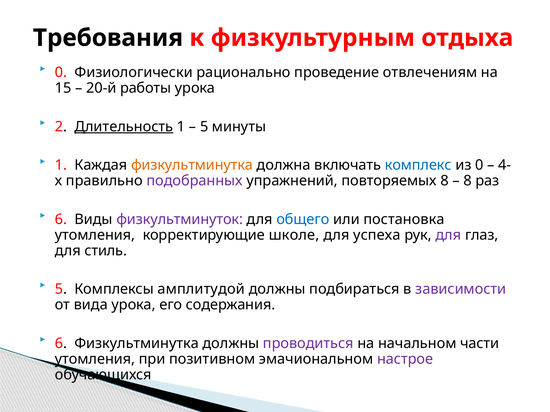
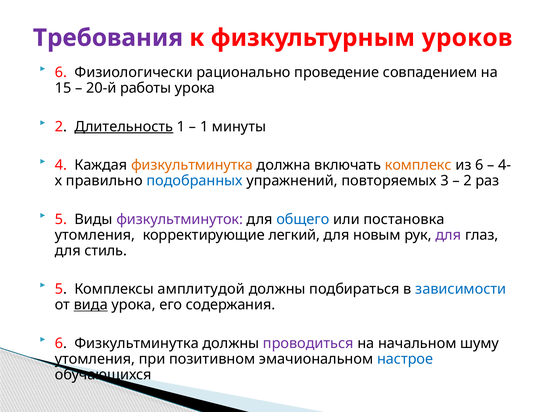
Требования colour: black -> purple (108, 38)
отдыха: отдыха -> уроков (467, 38)
0: 0 -> 6 (61, 73)
отвлечениям: отвлечениям -> совпадением (430, 73)
5: 5 -> 1 (204, 127)
1: 1 -> 4 (61, 165)
комплекс colour: blue -> orange (418, 165)
из 0: 0 -> 6 (479, 165)
подобранных colour: purple -> blue (195, 181)
повторяемых 8: 8 -> 3 (445, 181)
8: 8 -> 2 (468, 181)
6: 6 -> 5 (61, 220)
школе: школе -> легкий (294, 235)
успеха: успеха -> новым (377, 235)
зависимости colour: purple -> blue (461, 289)
вида underline: none -> present (91, 305)
части: части -> шуму (480, 344)
настрое colour: purple -> blue (405, 359)
